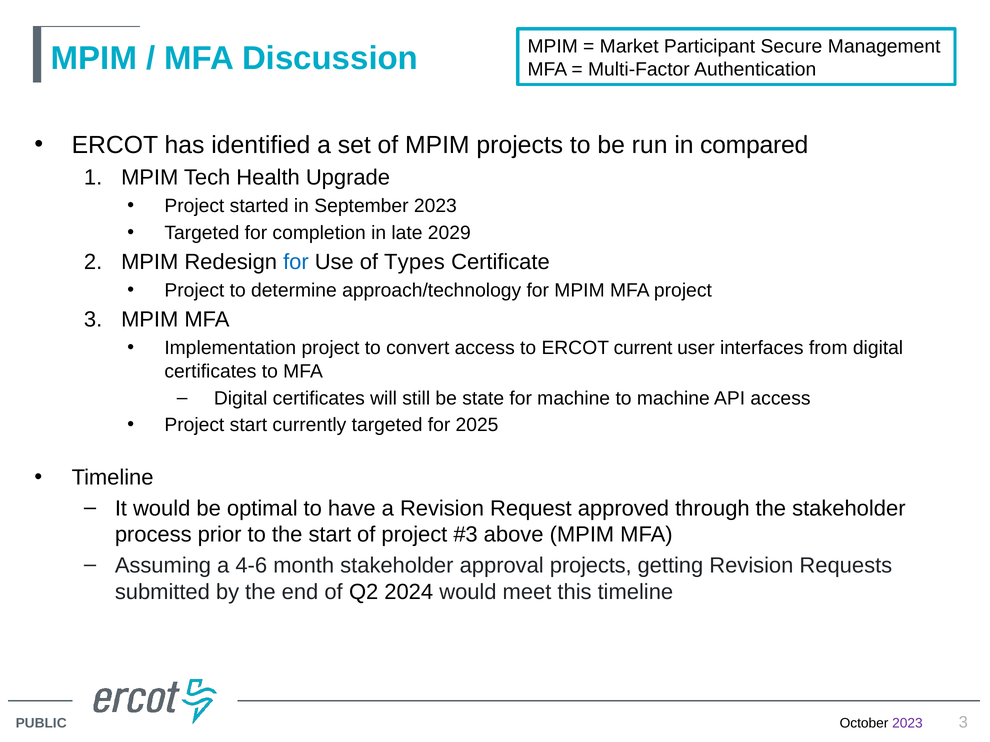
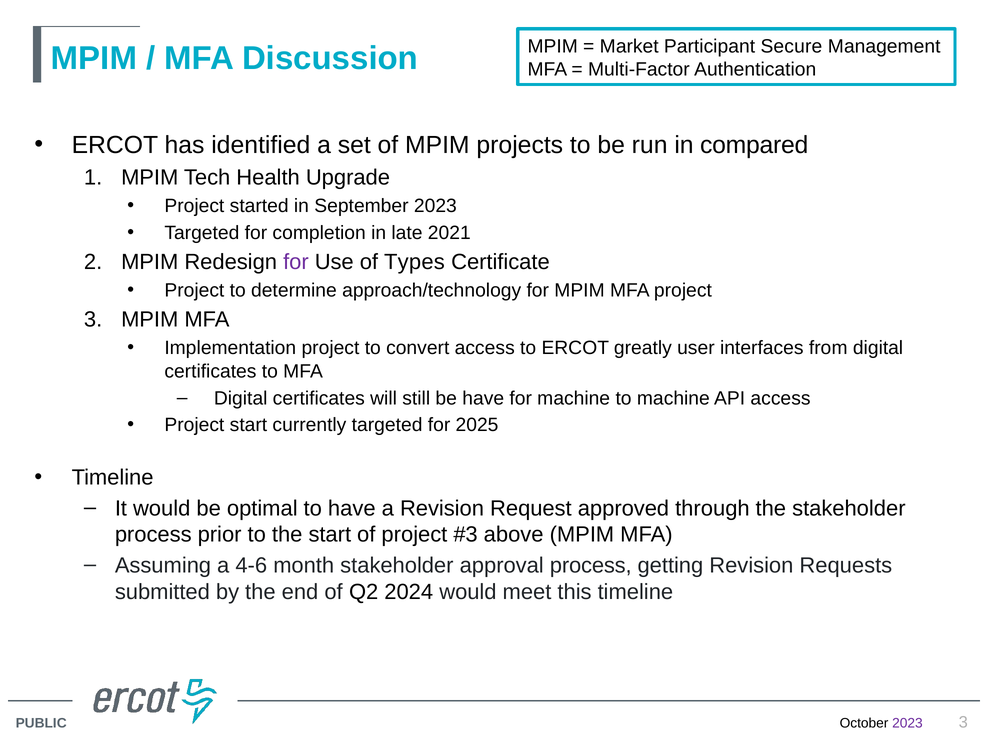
2029: 2029 -> 2021 (449, 233)
for colour: blue -> purple (296, 262)
current: current -> greatly (643, 348)
be state: state -> have (483, 398)
approval projects: projects -> process (591, 566)
